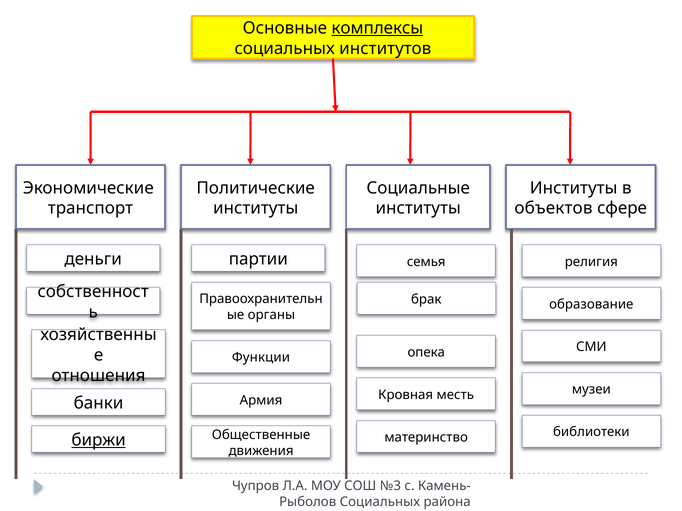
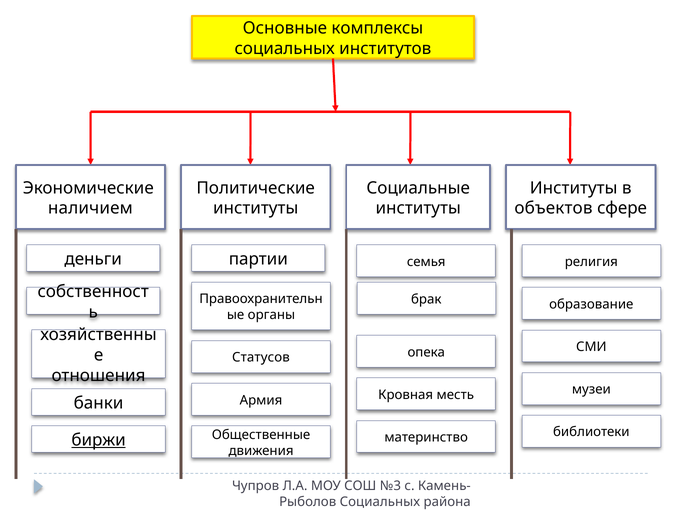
комплексы underline: present -> none (377, 28)
транспорт: транспорт -> наличием (90, 209)
Функции: Функции -> Статусов (261, 358)
